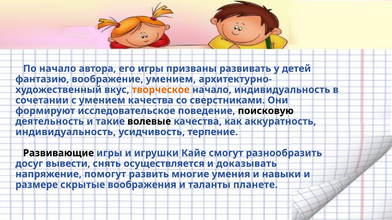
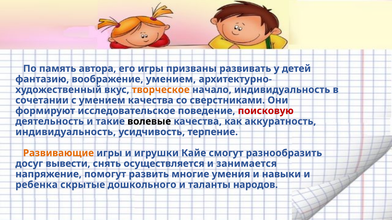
По начало: начало -> память (58, 69)
поисковую colour: black -> red (266, 111)
Развивающие colour: black -> orange (58, 153)
доказывать: доказывать -> занимается (247, 164)
размере: размере -> ребенка (37, 185)
воображения: воображения -> дошкольного (142, 185)
планете: планете -> народов (255, 185)
